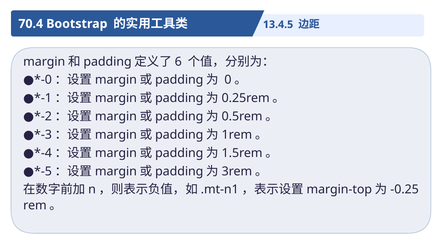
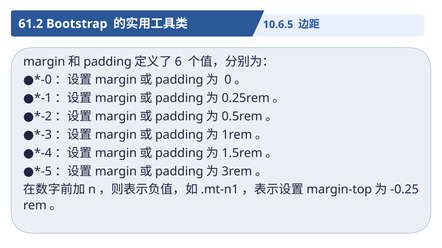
70.4: 70.4 -> 61.2 (31, 24)
13.4.5: 13.4.5 -> 10.6.5 (278, 25)
